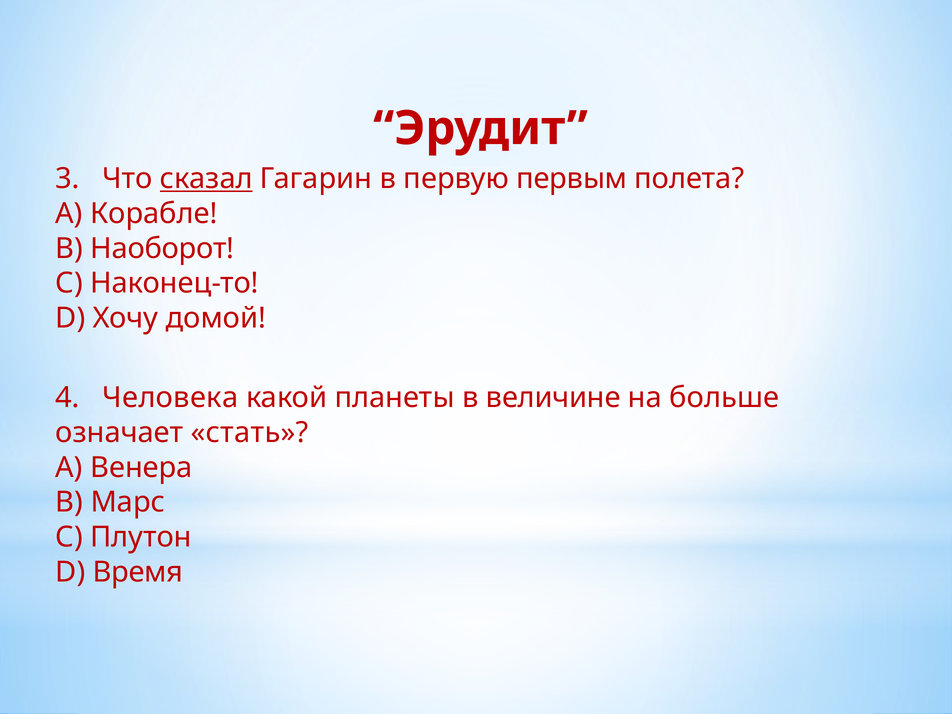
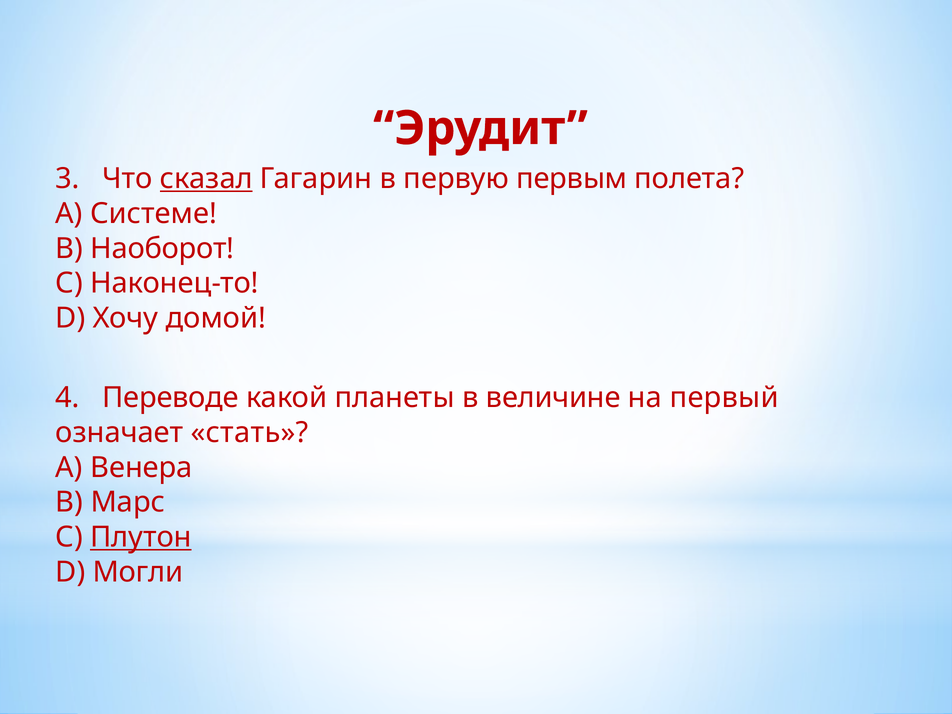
Корабле: Корабле -> Системе (154, 214)
Человека: Человека -> Переводе (171, 398)
больше: больше -> первый (724, 398)
Плутон underline: none -> present (141, 537)
Время: Время -> Могли (138, 572)
